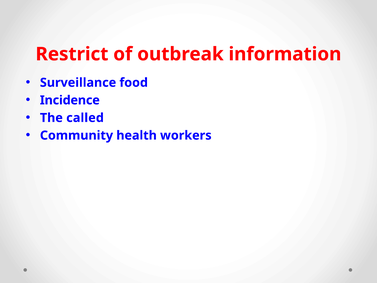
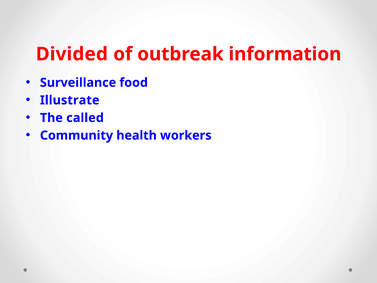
Restrict: Restrict -> Divided (72, 54)
Incidence: Incidence -> Illustrate (70, 100)
